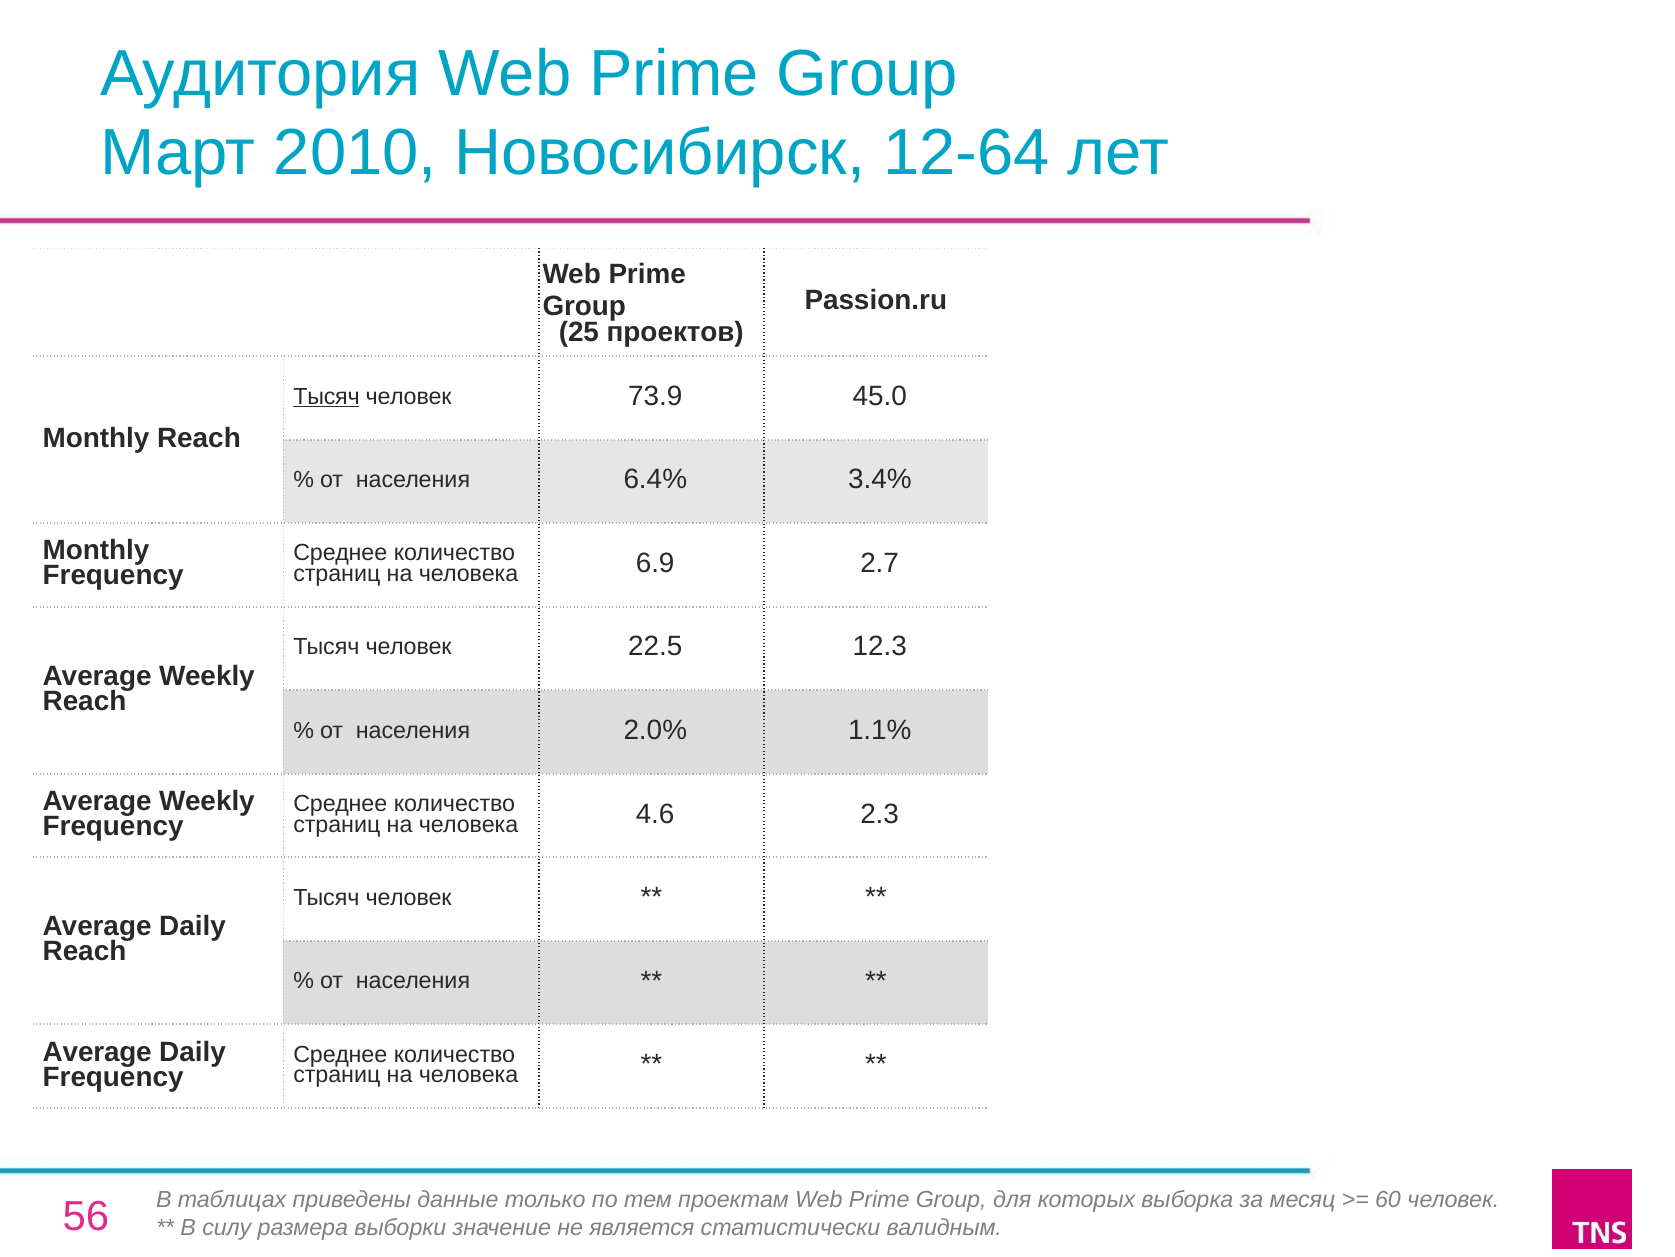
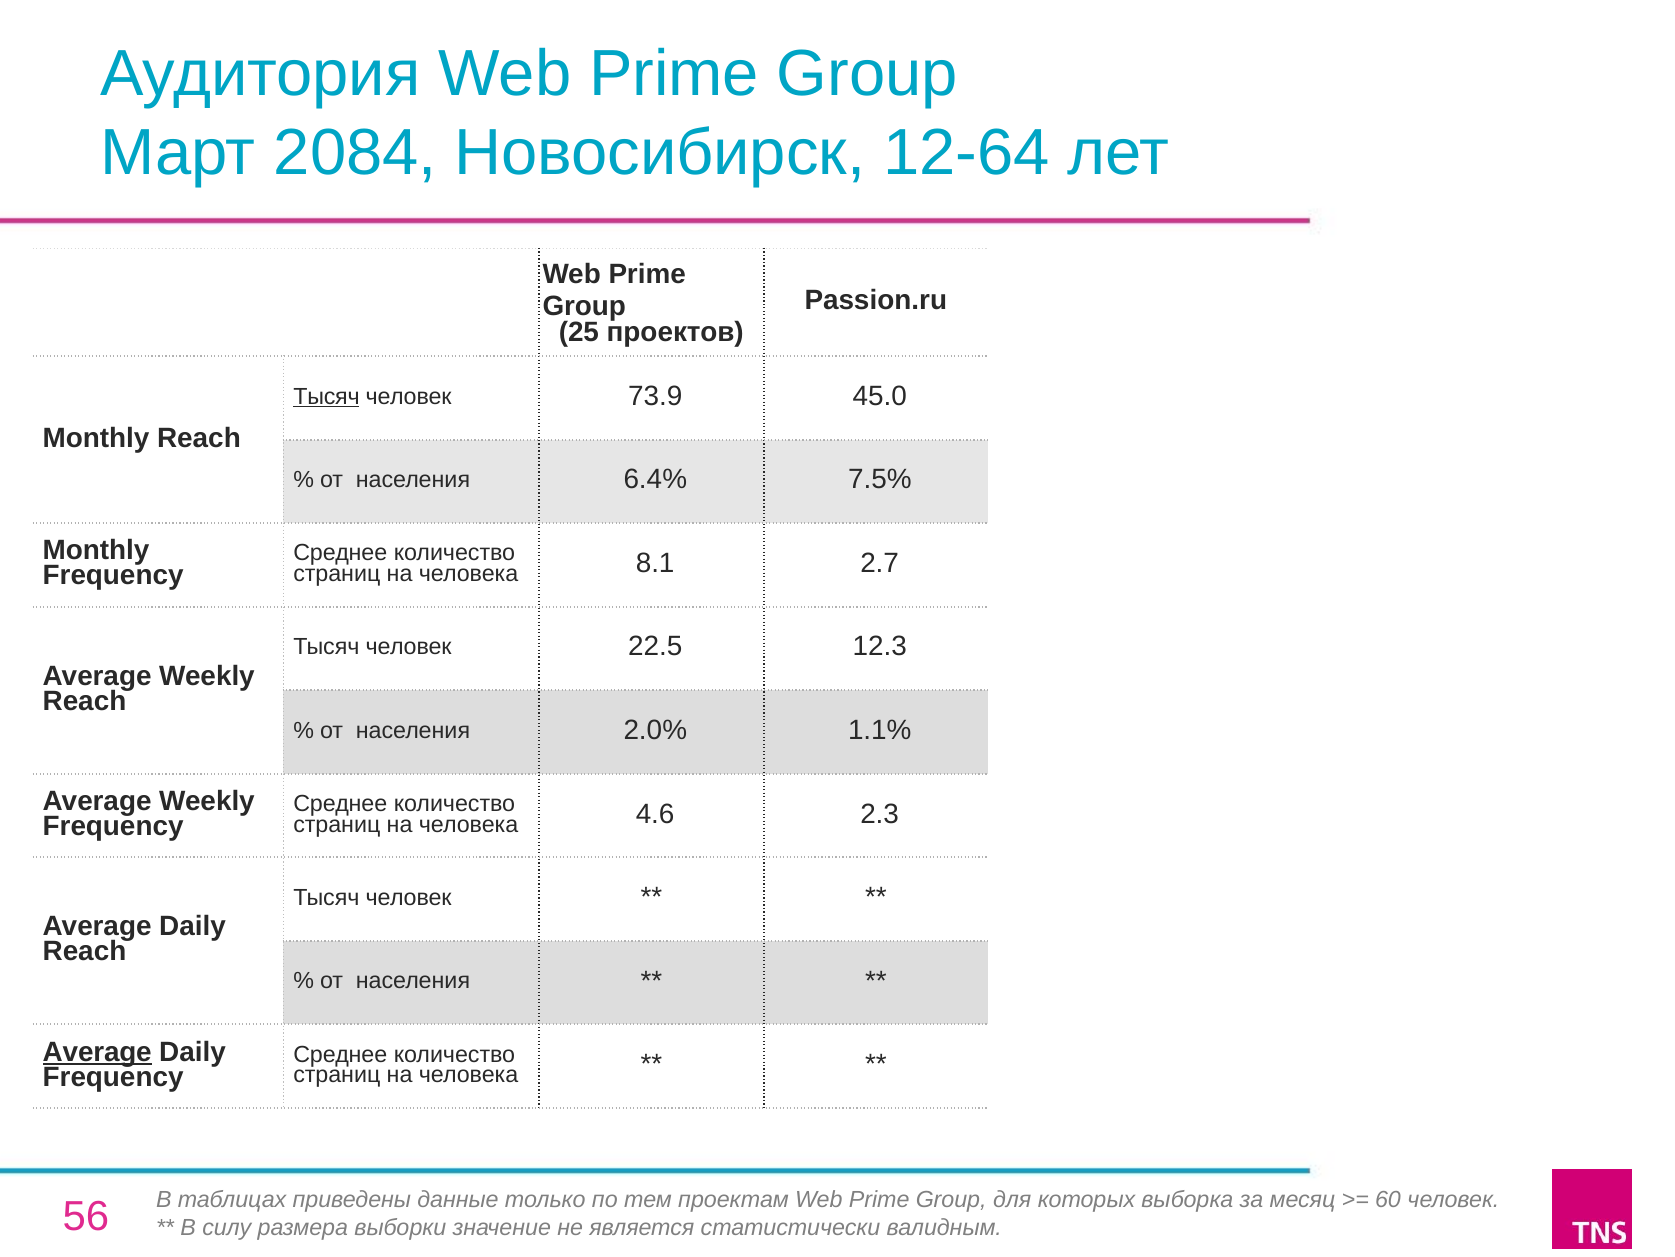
2010: 2010 -> 2084 (355, 152)
3.4%: 3.4% -> 7.5% (880, 479)
6.9: 6.9 -> 8.1 (655, 563)
Average underline: none -> present (97, 1051)
